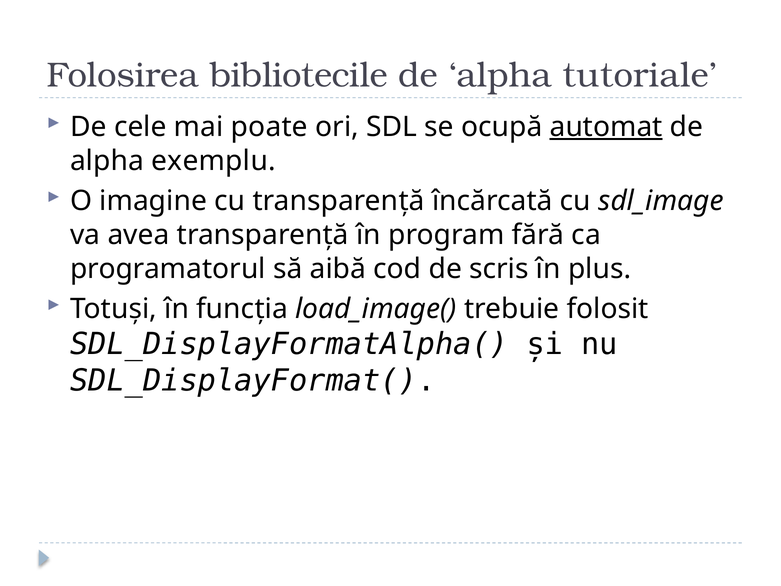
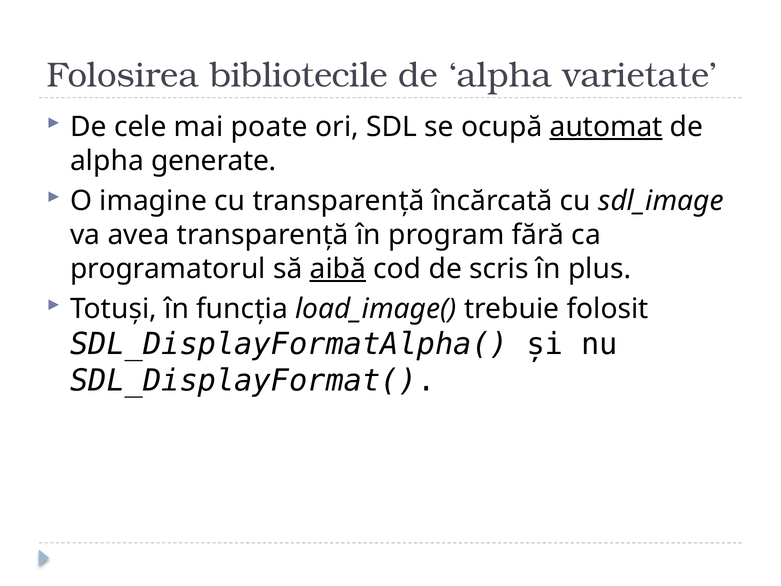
tutoriale: tutoriale -> varietate (640, 75)
exemplu: exemplu -> generate (214, 161)
aibă underline: none -> present (338, 269)
